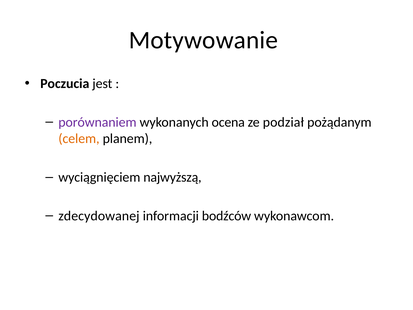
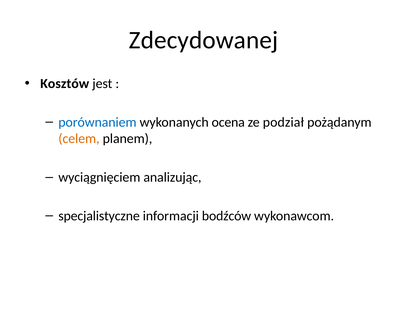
Motywowanie: Motywowanie -> Zdecydowanej (203, 40)
Poczucia: Poczucia -> Kosztów (65, 84)
porównaniem colour: purple -> blue (97, 122)
najwyższą: najwyższą -> analizując (172, 177)
zdecydowanej: zdecydowanej -> specjalistyczne (99, 216)
